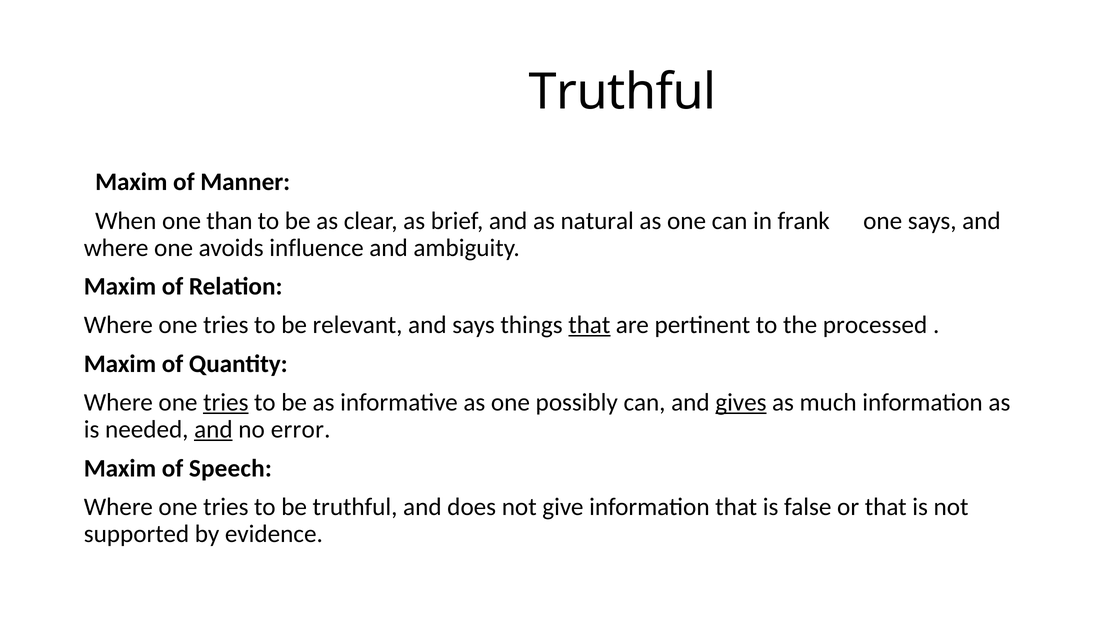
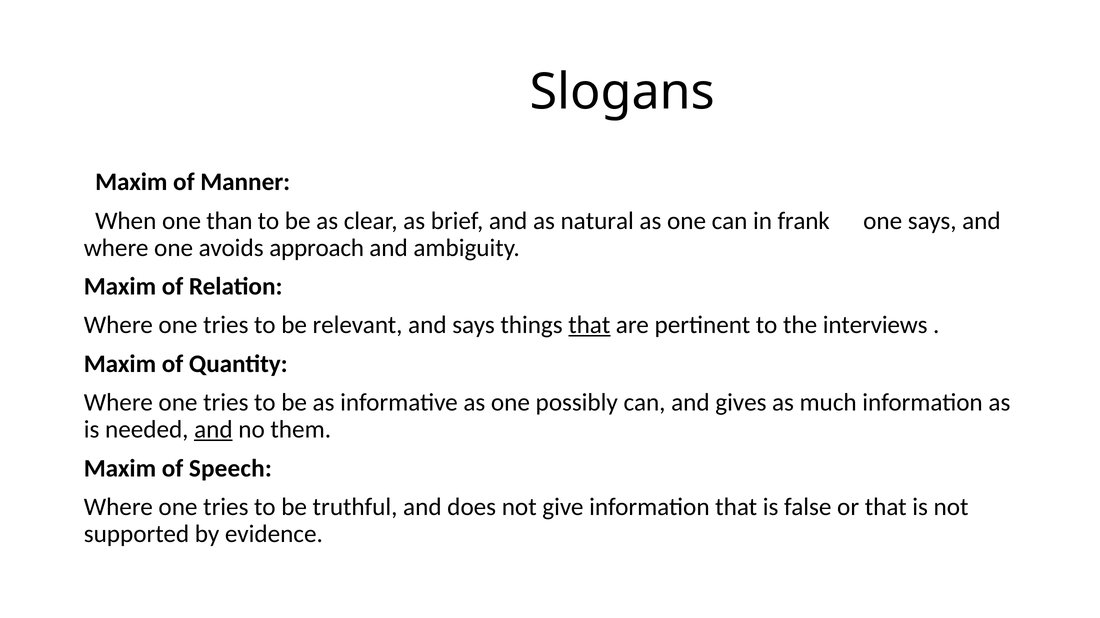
Truthful: Truthful -> Slogans (622, 92)
influence: influence -> approach (317, 248)
processed: processed -> interviews (875, 326)
tries underline: present -> none (226, 403)
gives underline: present -> none (741, 403)
error: error -> them (301, 430)
